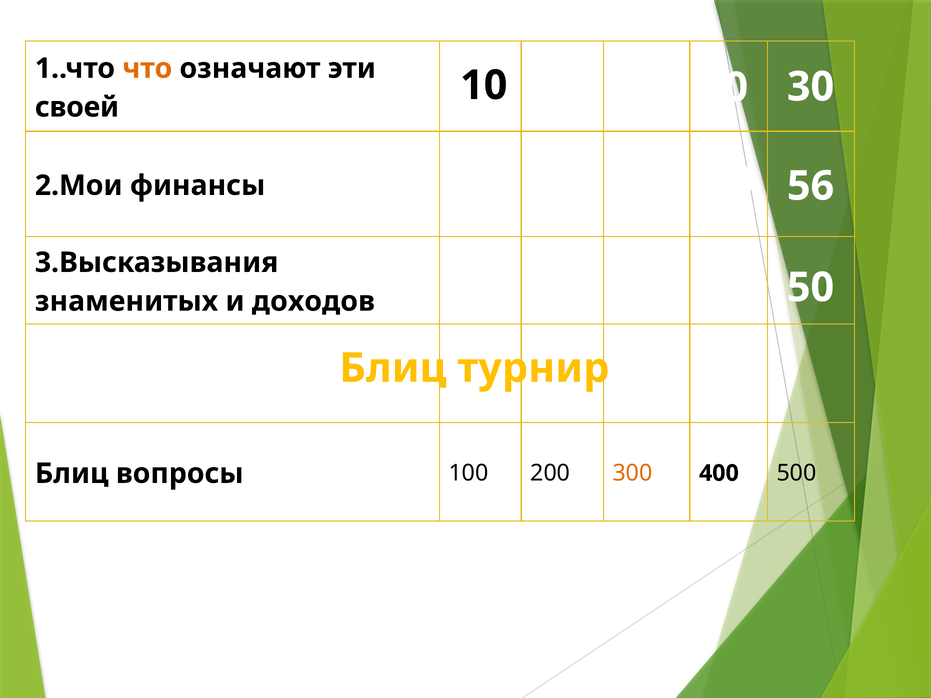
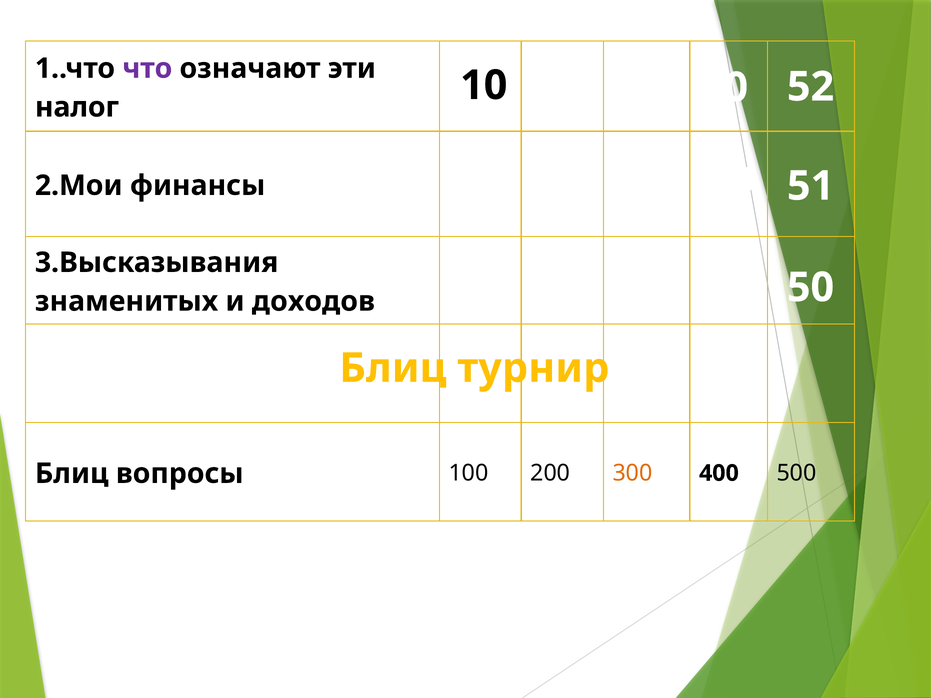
что colour: orange -> purple (147, 68)
40 30: 30 -> 52 (811, 87)
своей: своей -> налог (77, 107)
56: 56 -> 51 (811, 186)
